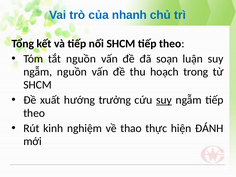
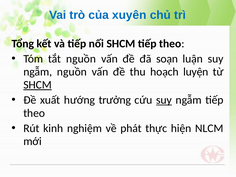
nhanh: nhanh -> xuyên (129, 15)
trong: trong -> luyện (196, 72)
SHCM underline: none -> present (37, 85)
thao: thao -> phát (131, 128)
ĐÁNH: ĐÁNH -> NLCM (209, 128)
